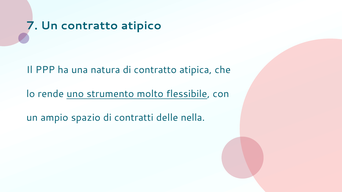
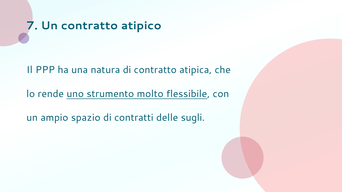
nella: nella -> sugli (193, 118)
